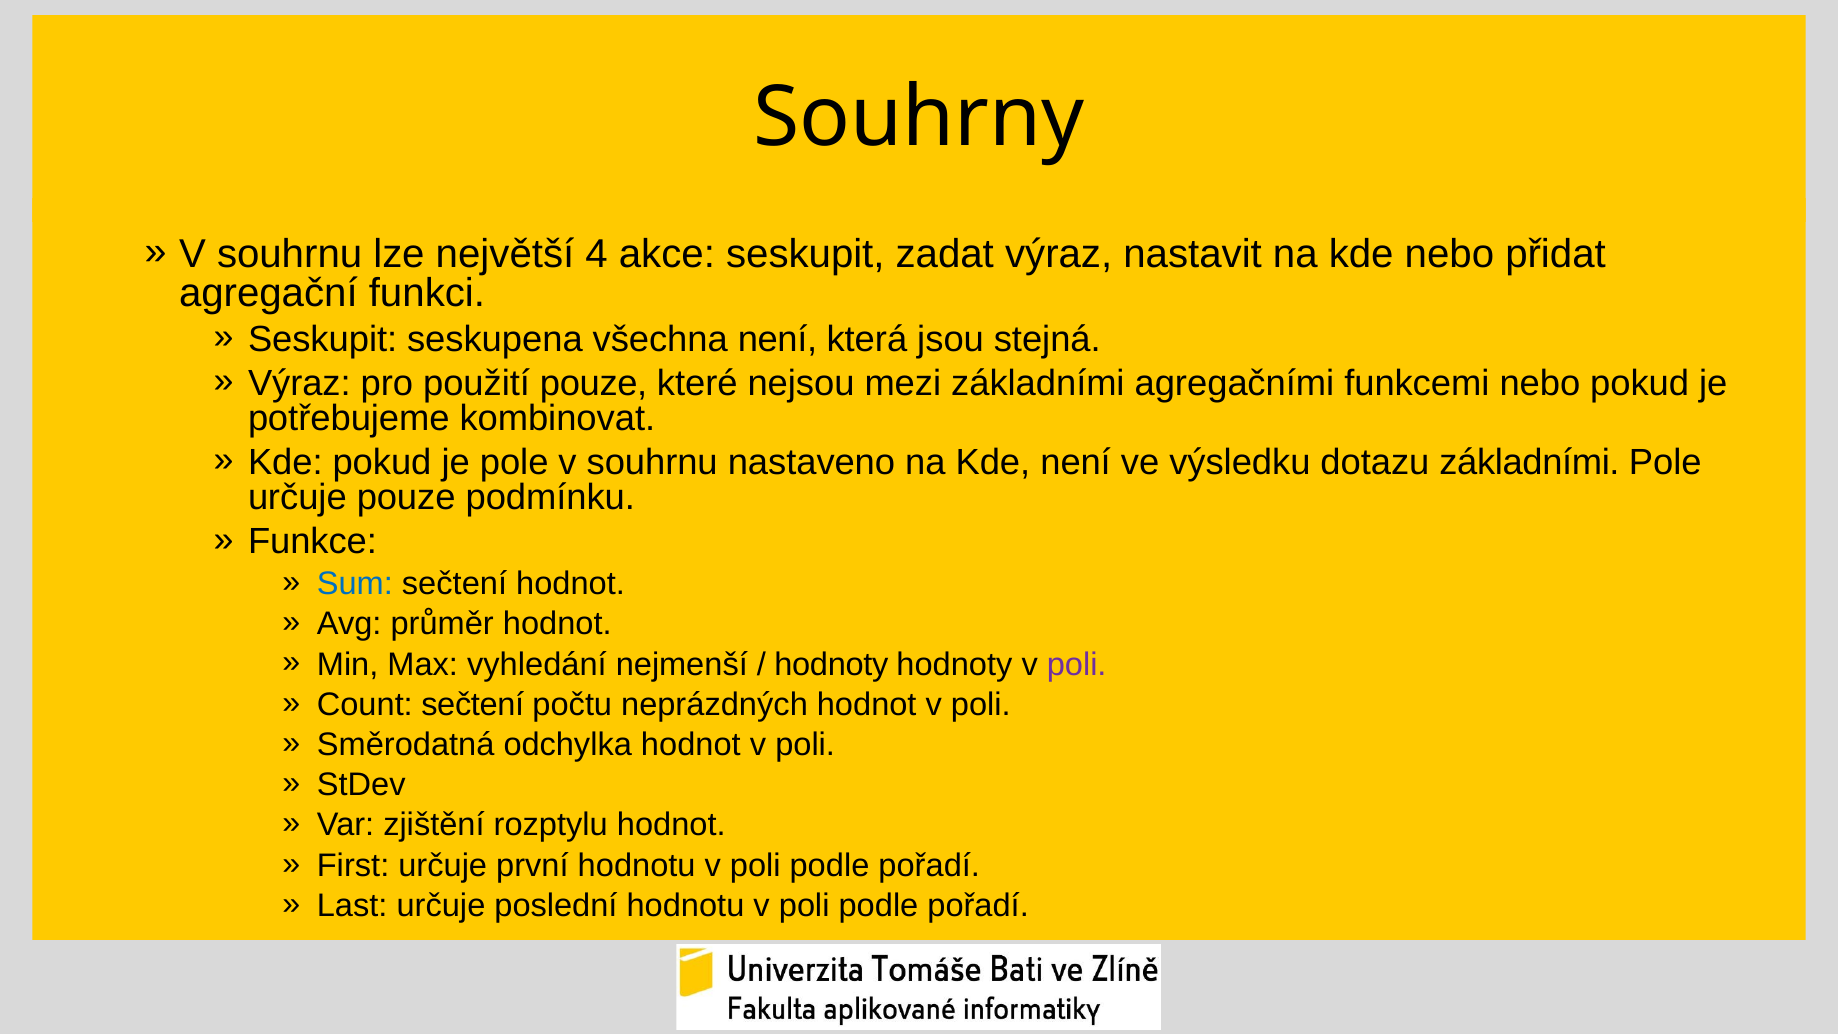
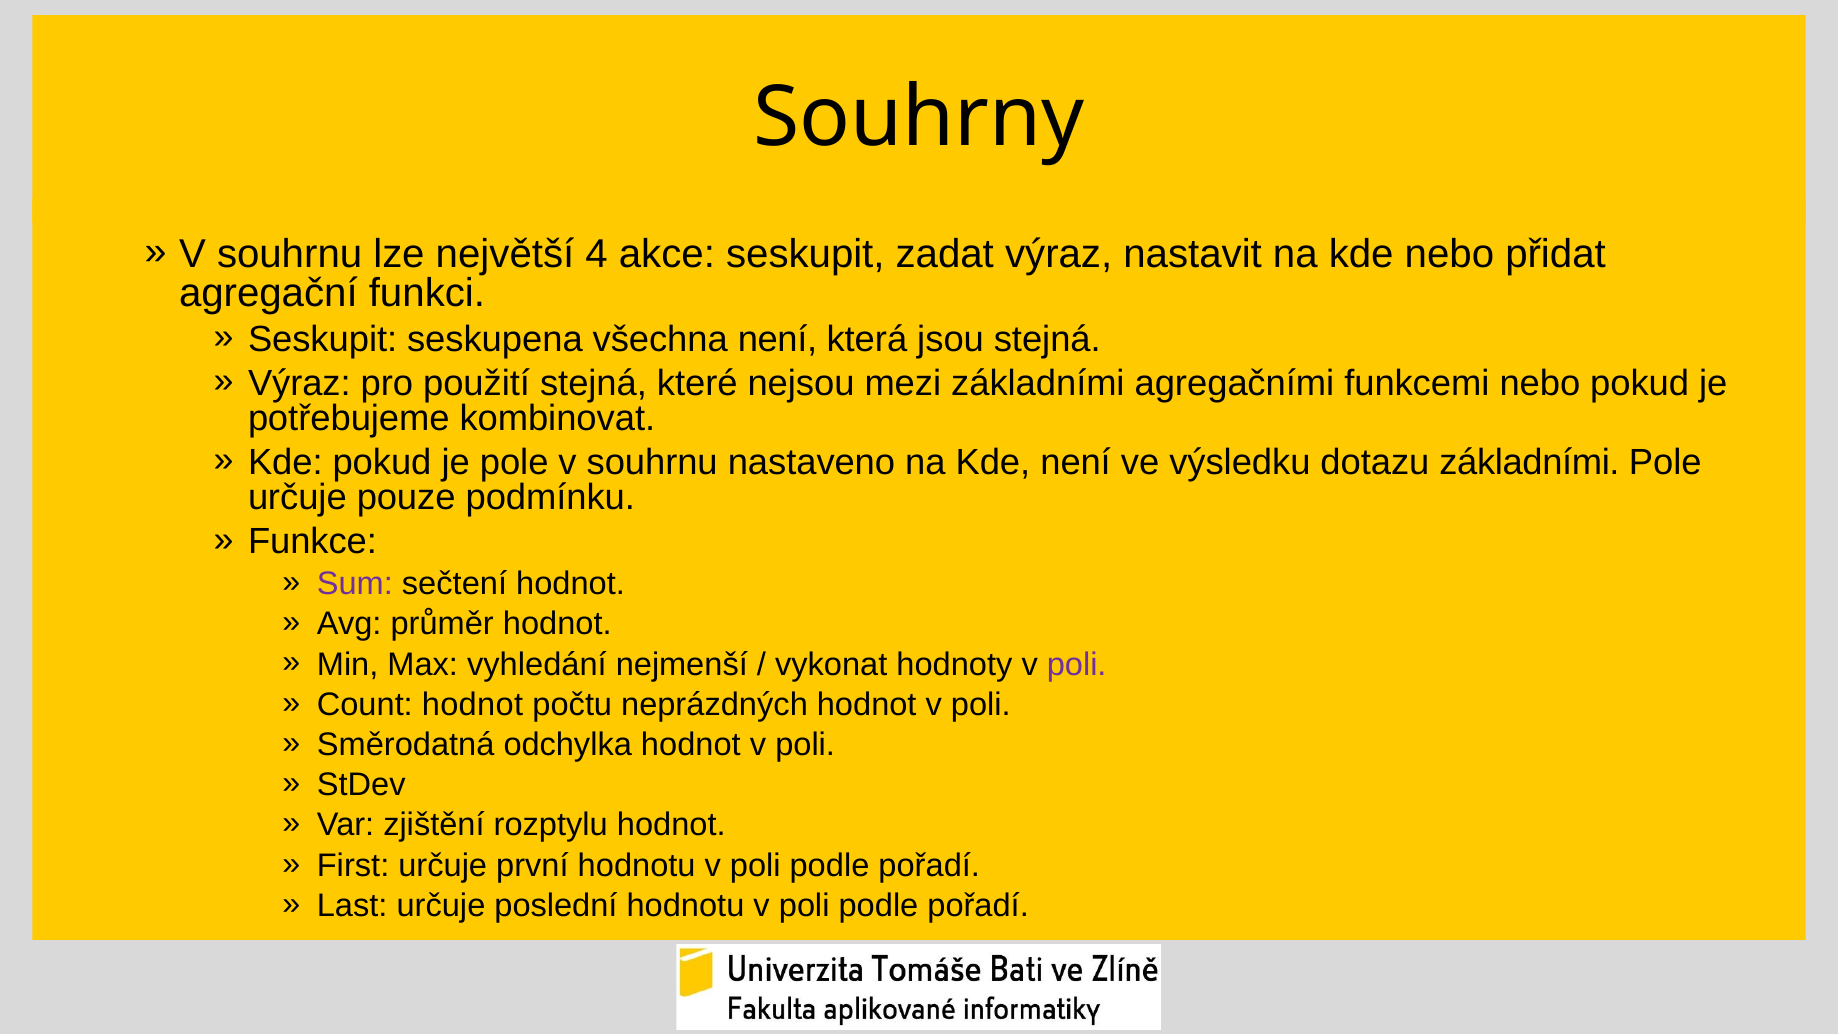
použití pouze: pouze -> stejná (593, 383)
Sum colour: blue -> purple (355, 584)
hodnoty: hodnoty -> vykonat (831, 664)
Count sečtení: sečtení -> hodnot (472, 704)
